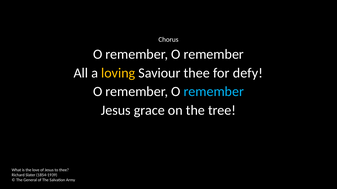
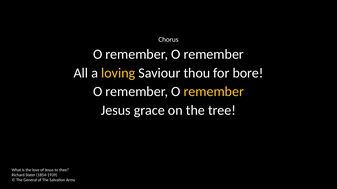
Saviour thee: thee -> thou (197, 73)
defy: defy -> bore (248, 73)
remember colour: light blue -> yellow (214, 92)
